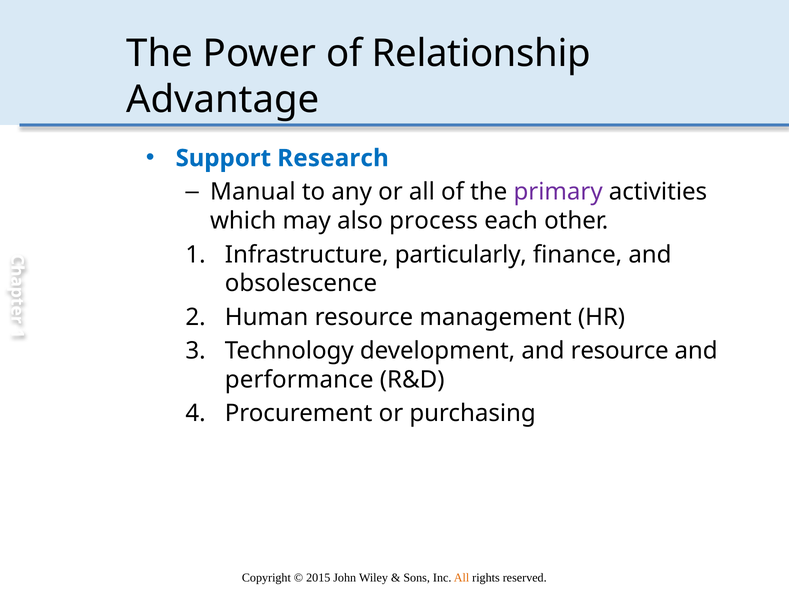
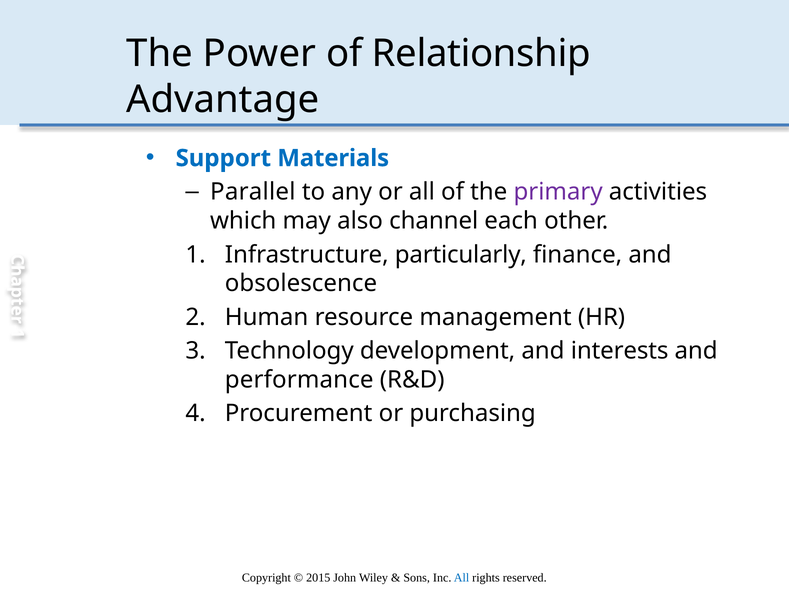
Research: Research -> Materials (333, 158)
Manual: Manual -> Parallel (253, 192)
process: process -> channel (434, 221)
and resource: resource -> interests (620, 351)
All colour: orange -> blue (462, 577)
